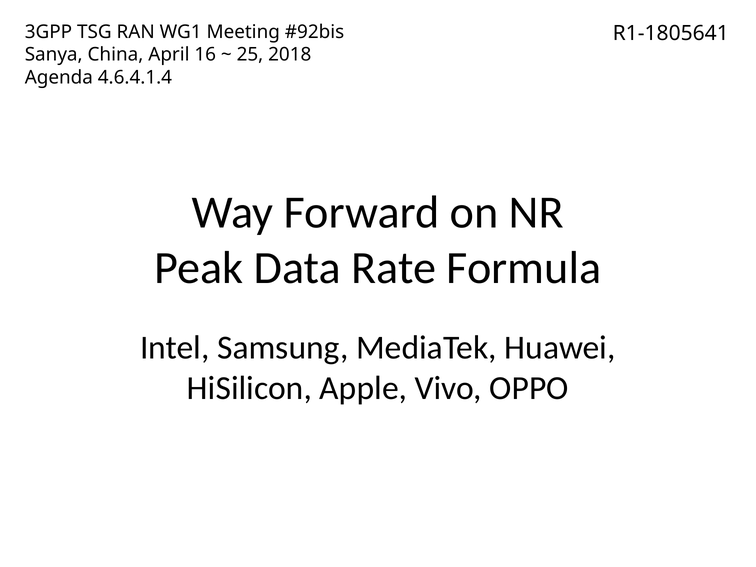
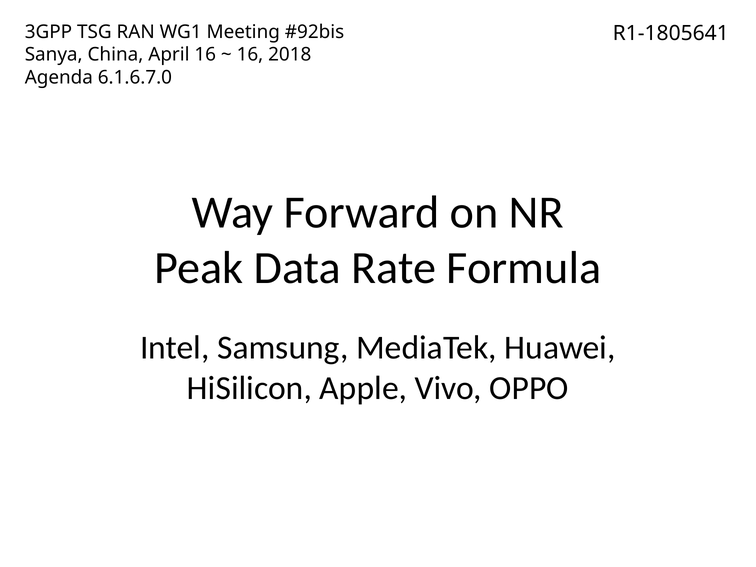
25: 25 -> 16 (250, 55)
4.6.4.1.4: 4.6.4.1.4 -> 6.1.6.7.0 (135, 77)
